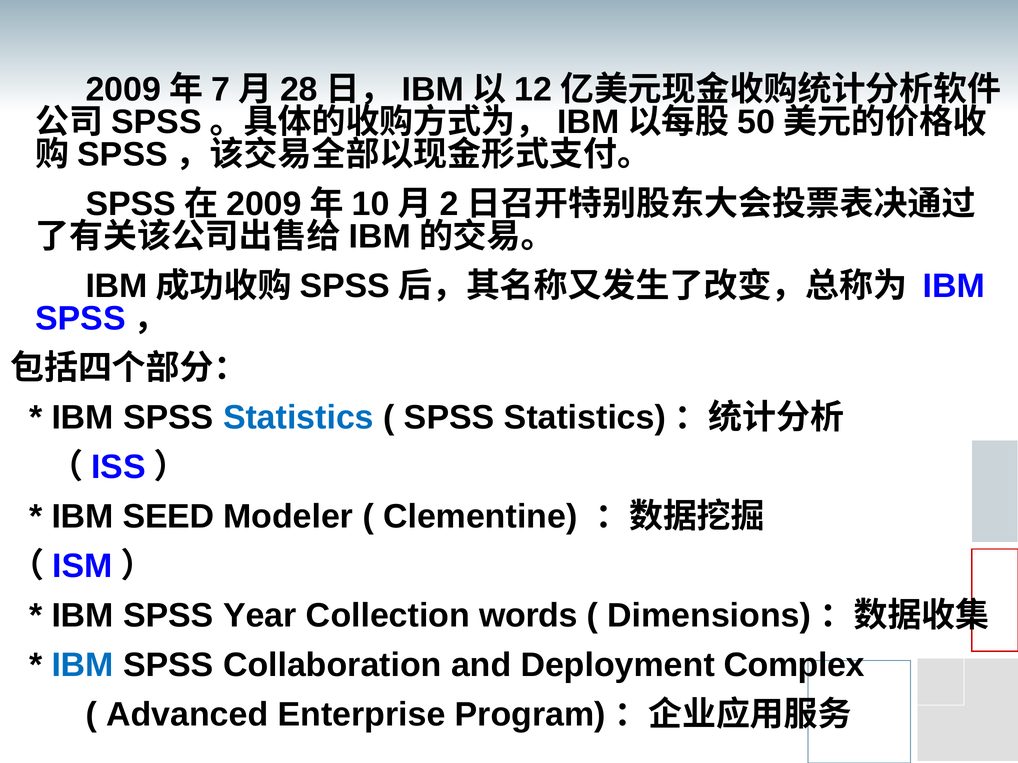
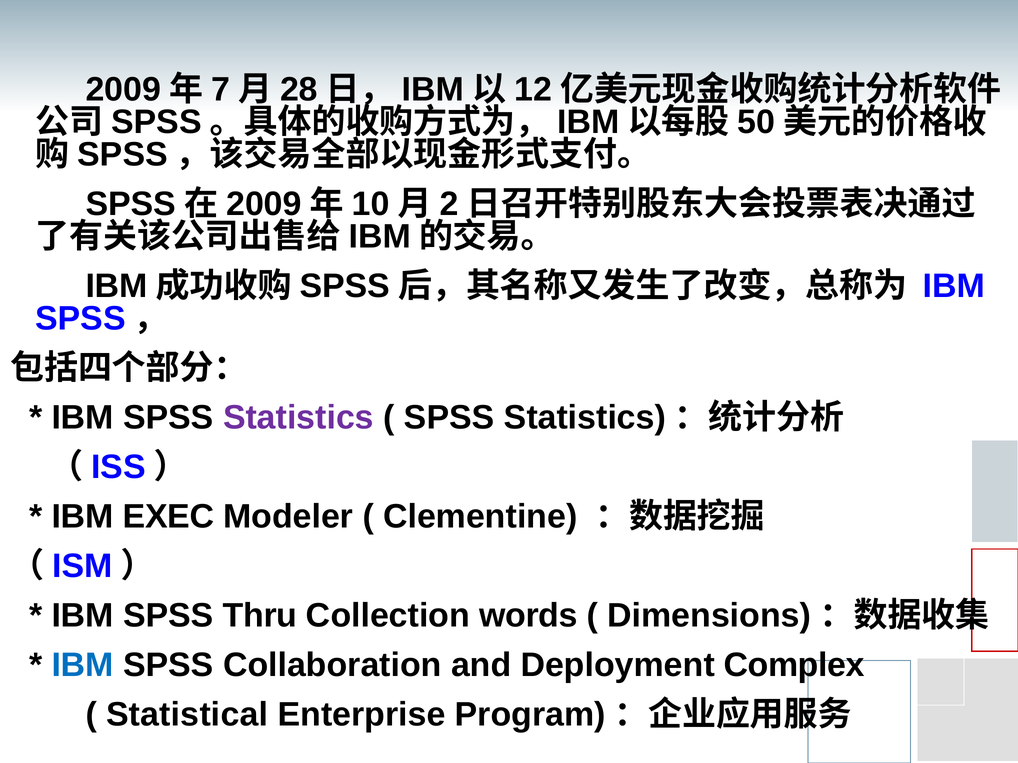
Statistics colour: blue -> purple (298, 418)
SEED: SEED -> EXEC (169, 517)
Year: Year -> Thru (260, 616)
Advanced: Advanced -> Statistical (187, 715)
